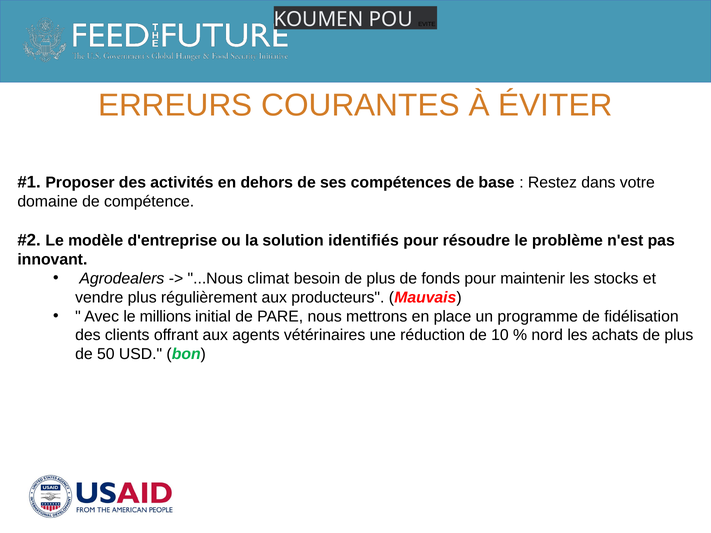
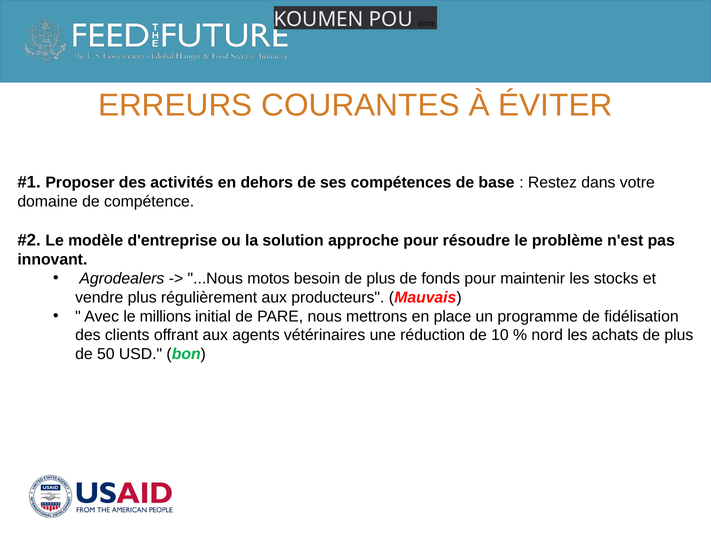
identifiés: identifiés -> approche (364, 240)
climat: climat -> motos (268, 279)
